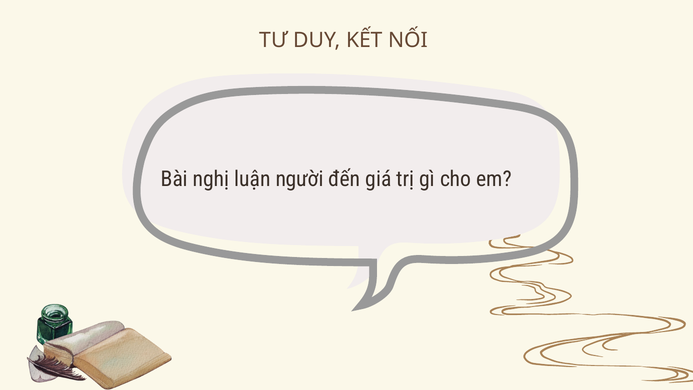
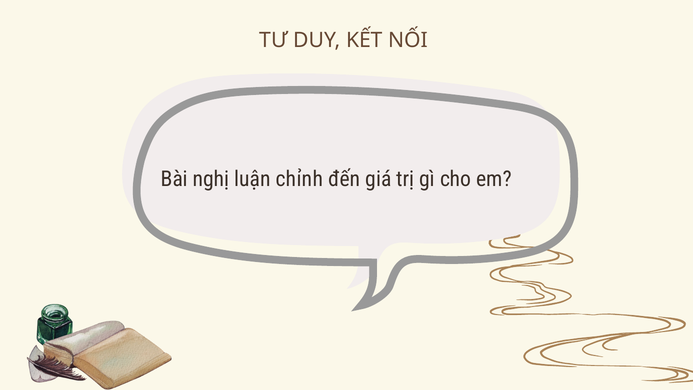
người: người -> chỉnh (299, 179)
